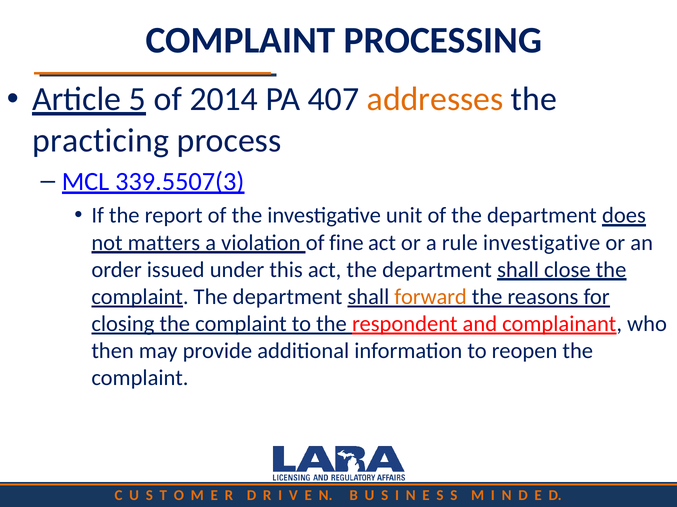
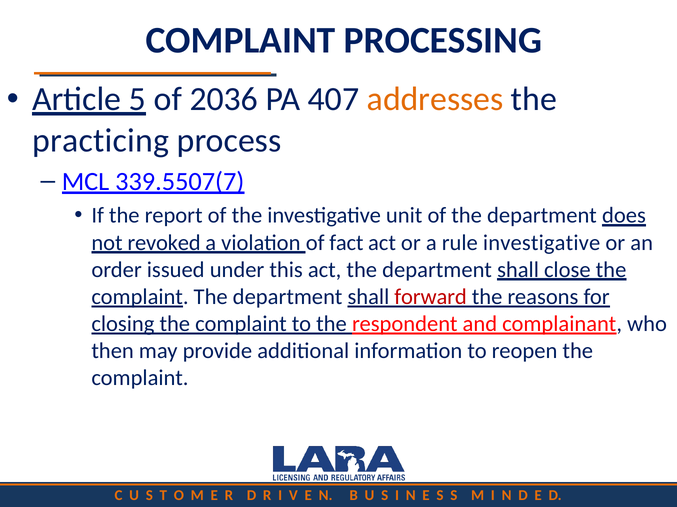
2014: 2014 -> 2036 (224, 99)
339.5507(3: 339.5507(3 -> 339.5507(7 (180, 182)
matters: matters -> revoked (164, 243)
fine: fine -> fact (346, 243)
forward colour: orange -> red (431, 297)
